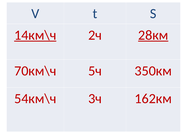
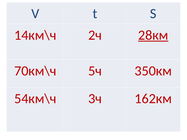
14км\ч underline: present -> none (35, 35)
